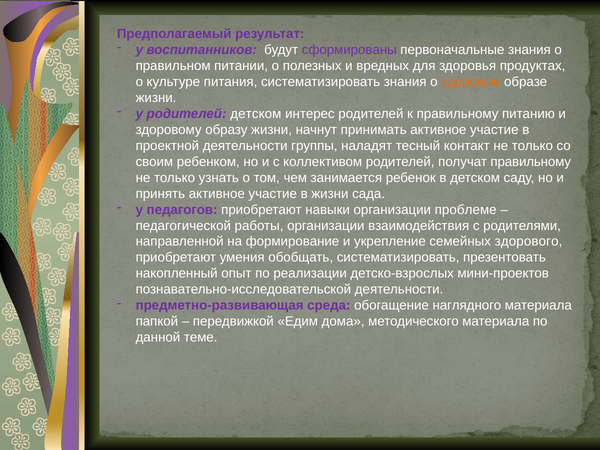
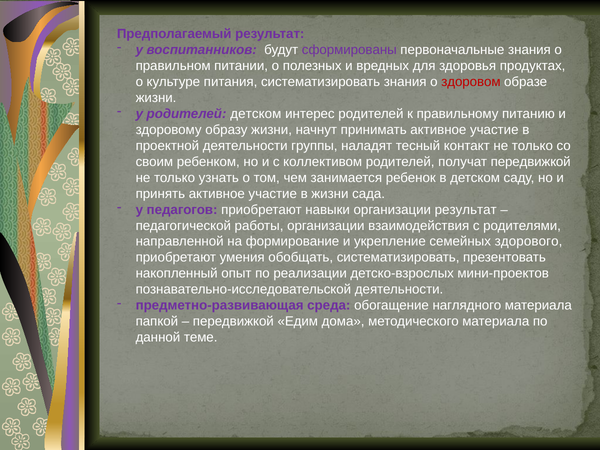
здоровом colour: orange -> red (471, 82)
получат правильному: правильному -> передвижкой (531, 162)
организации проблеме: проблеме -> результат (466, 210)
